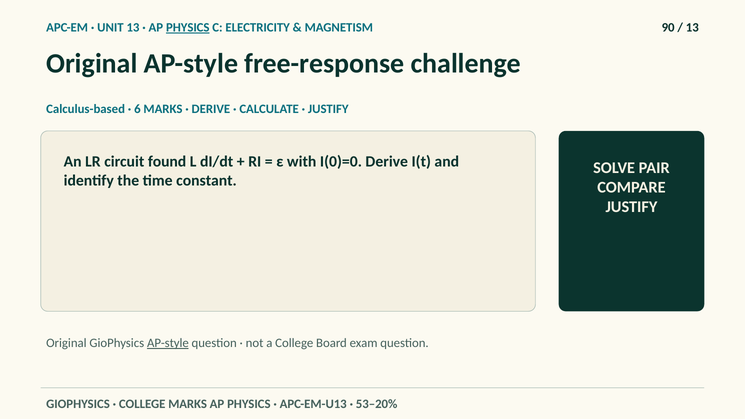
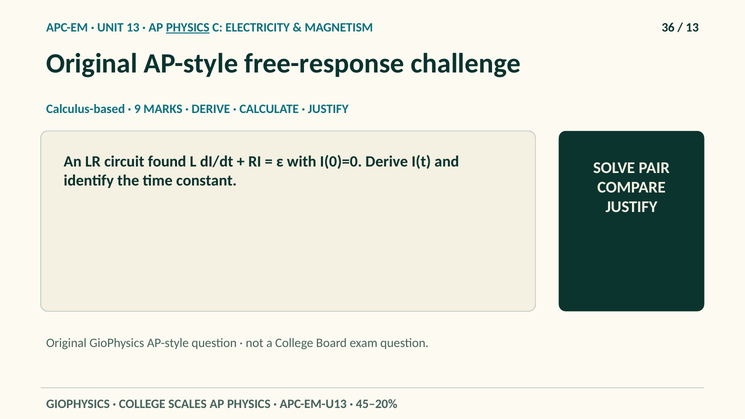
90: 90 -> 36 (668, 28)
6: 6 -> 9 (137, 109)
AP-style underline: present -> none (168, 343)
COLLEGE MARKS: MARKS -> SCALES (188, 404)
53–20%: 53–20% -> 45–20% (377, 404)
